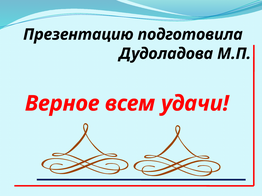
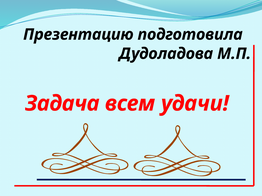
Верное: Верное -> Задача (62, 104)
